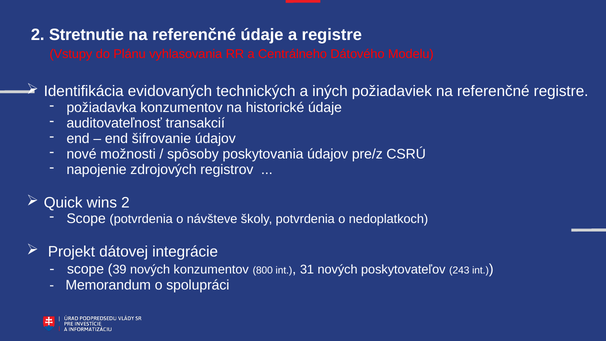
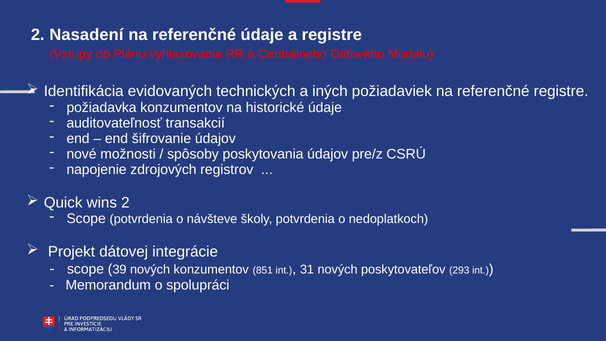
Stretnutie: Stretnutie -> Nasadení (86, 35)
800: 800 -> 851 (263, 270)
243: 243 -> 293 (459, 270)
